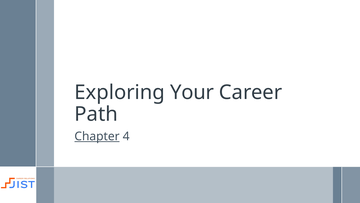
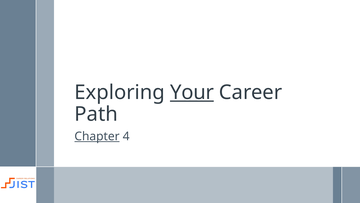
Your underline: none -> present (192, 92)
